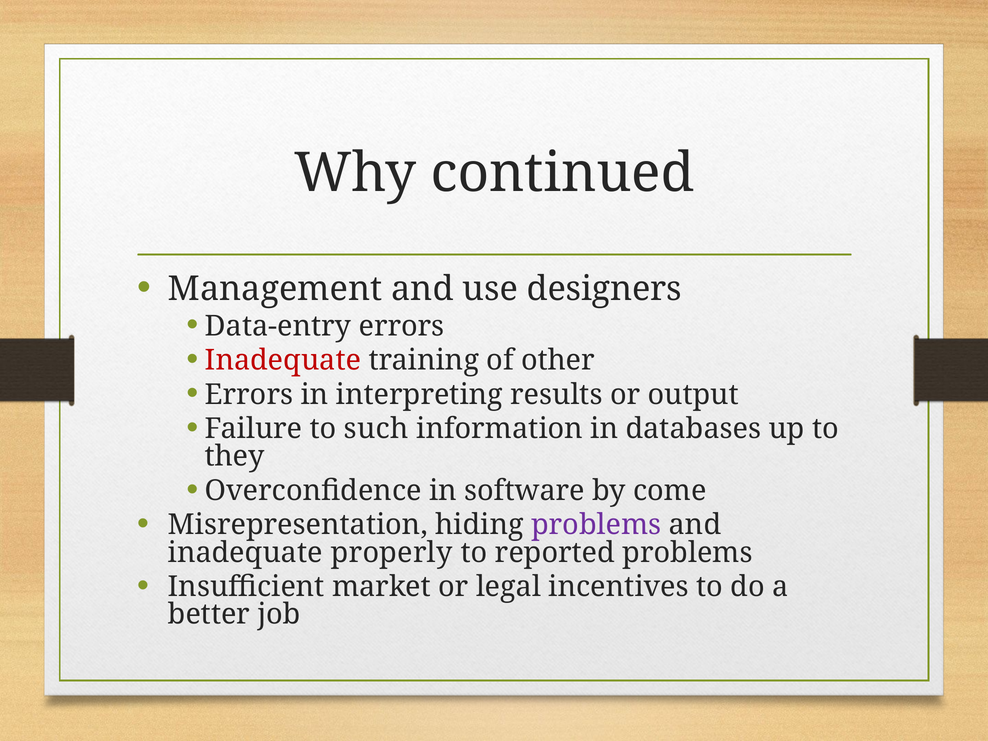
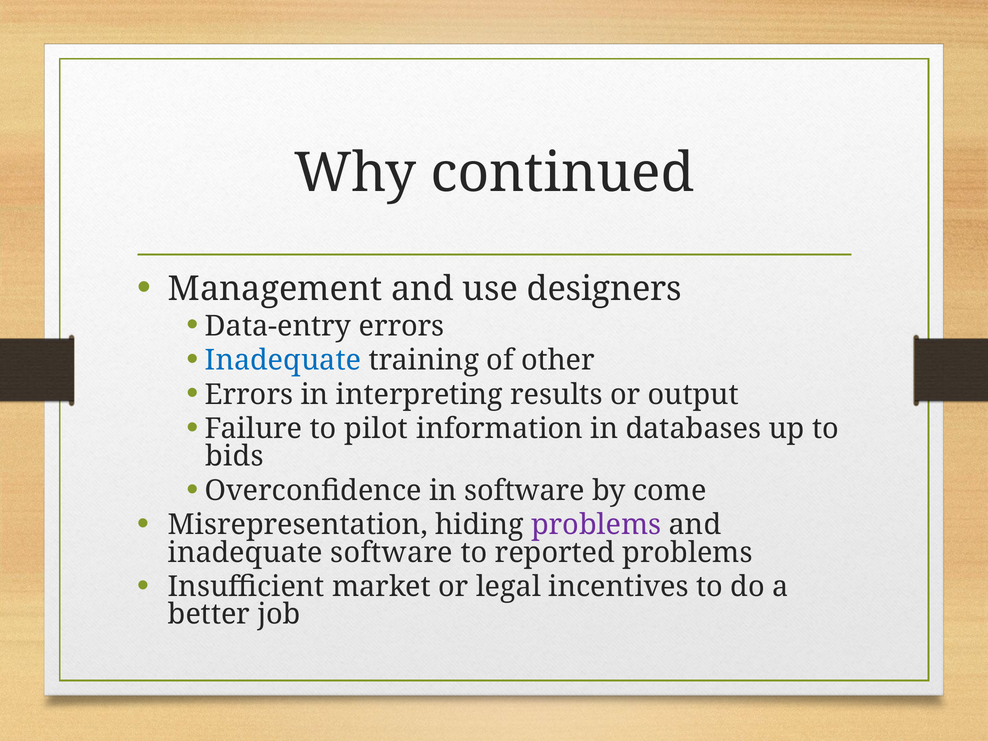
Inadequate colour: red -> blue (283, 360)
such: such -> pilot (376, 429)
they: they -> bids (234, 456)
inadequate properly: properly -> software (392, 553)
